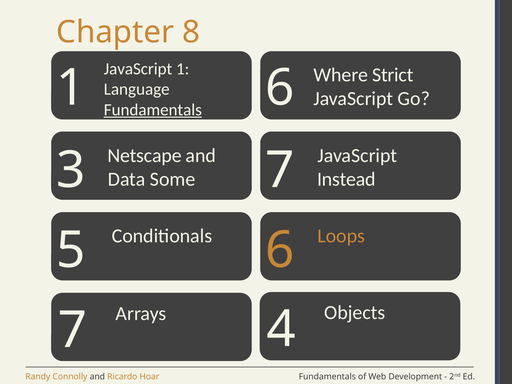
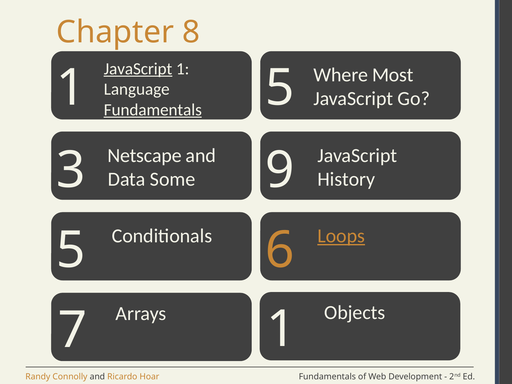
JavaScript underline: none -> present (138, 69)
Strict: Strict -> Most (393, 75)
1 6: 6 -> 5 (280, 88)
3 7: 7 -> 9 (280, 170)
Instead: Instead -> History (346, 179)
Loops underline: none -> present (341, 236)
Arrays 4: 4 -> 1 (281, 329)
